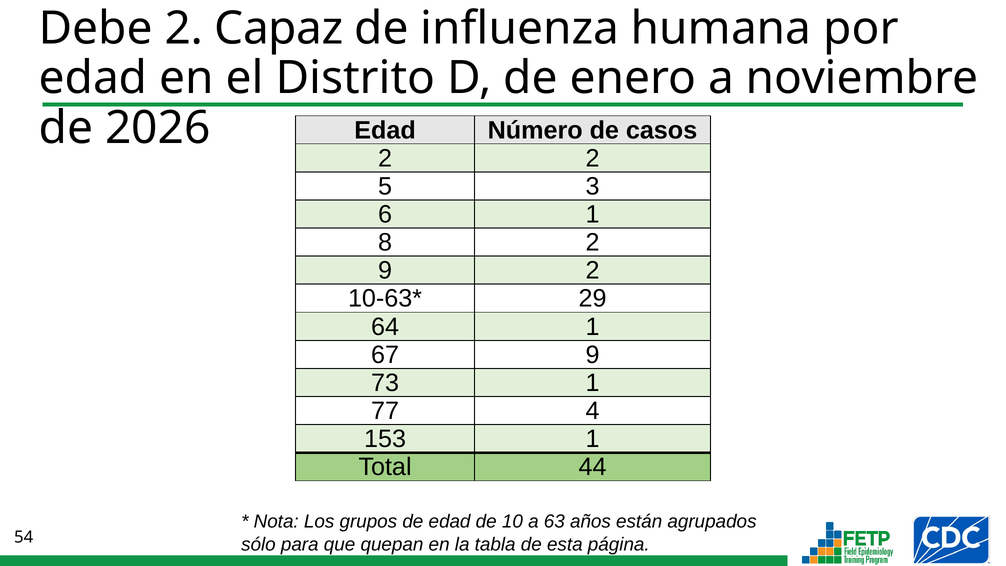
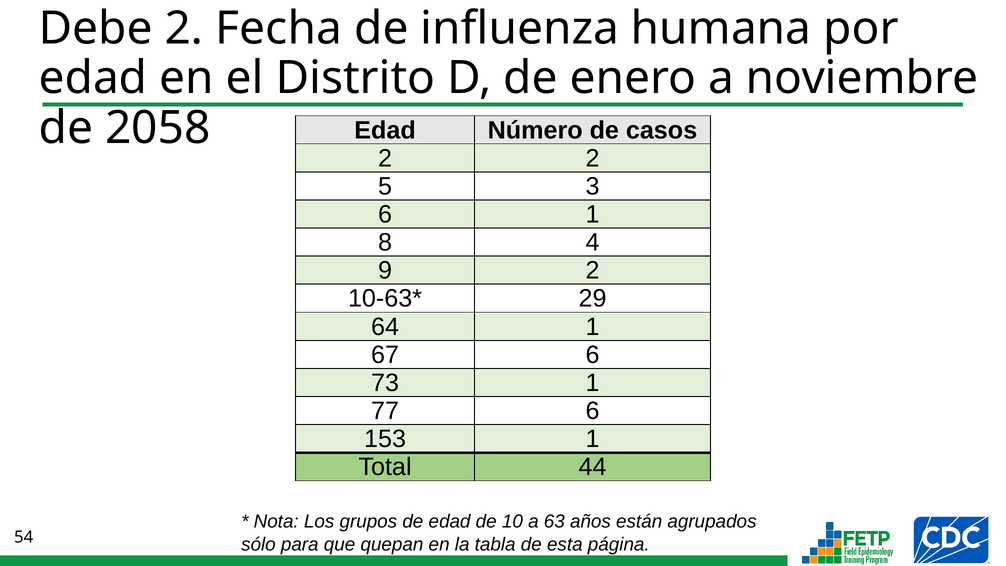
Capaz: Capaz -> Fecha (279, 28)
2026: 2026 -> 2058 (158, 128)
8 2: 2 -> 4 (593, 242)
67 9: 9 -> 6 (593, 355)
77 4: 4 -> 6 (593, 411)
